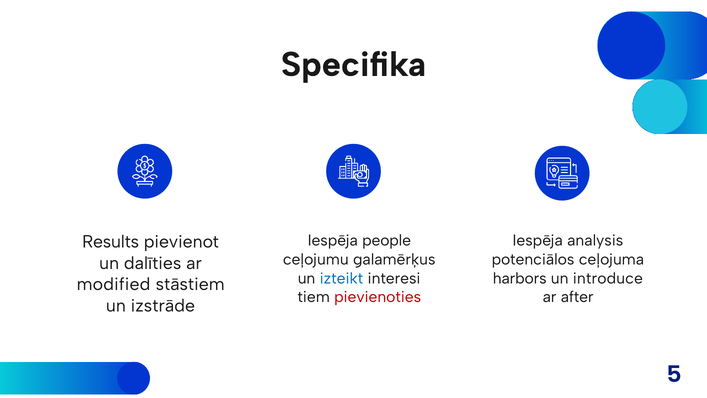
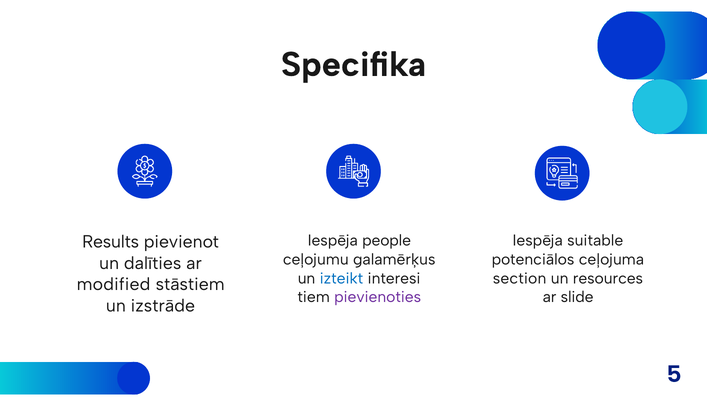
analysis: analysis -> suitable (595, 241)
harbors: harbors -> section (520, 278)
introduce: introduce -> resources (608, 278)
pievienoties colour: red -> purple (378, 297)
after: after -> slide (577, 297)
